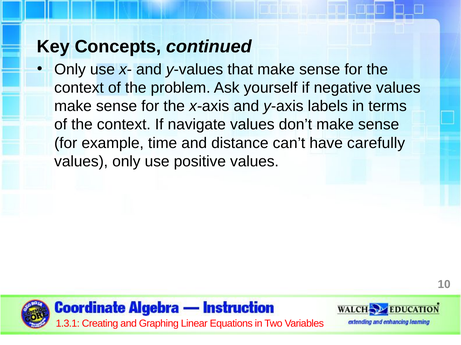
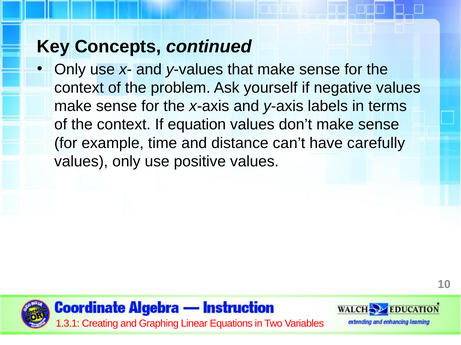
navigate: navigate -> equation (197, 125)
